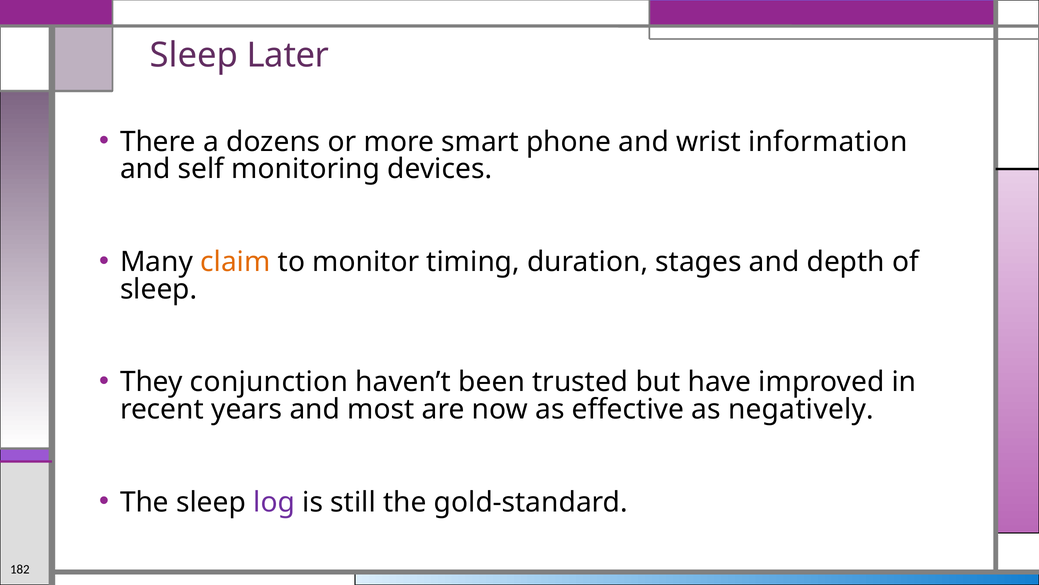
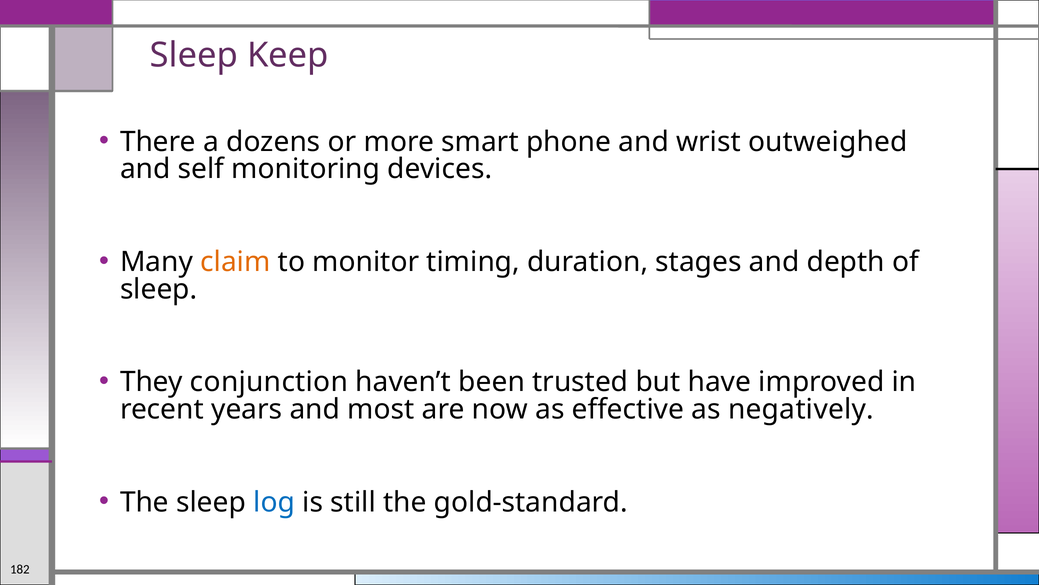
Later: Later -> Keep (288, 55)
information: information -> outweighed (828, 142)
log colour: purple -> blue (274, 502)
